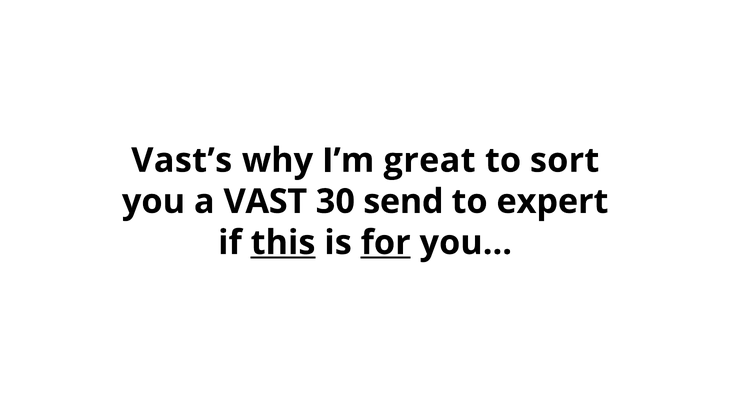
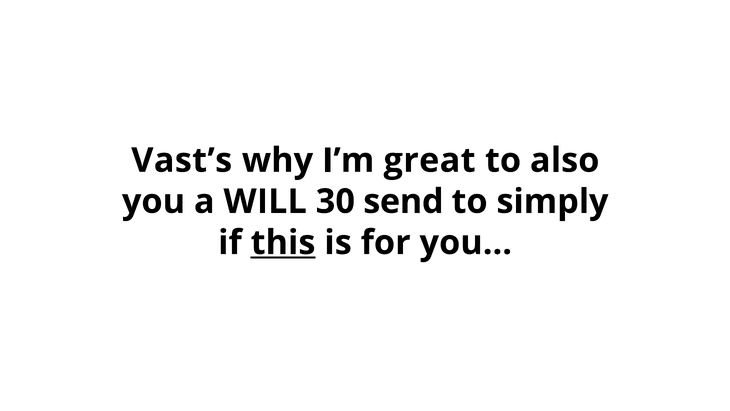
sort: sort -> also (565, 160)
VAST: VAST -> WILL (265, 201)
expert: expert -> simply (552, 201)
for underline: present -> none (386, 242)
